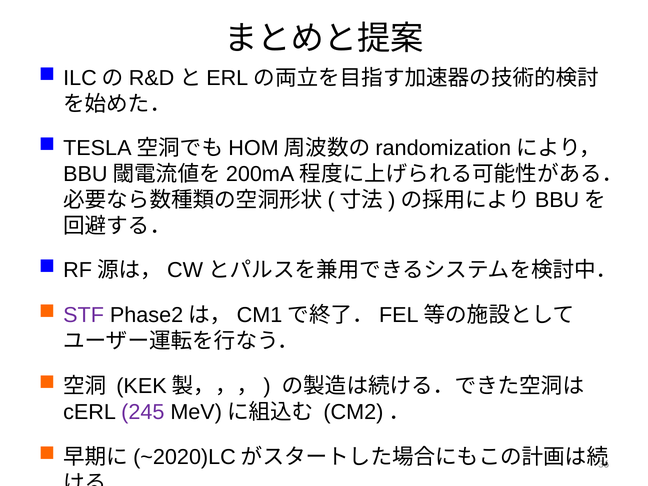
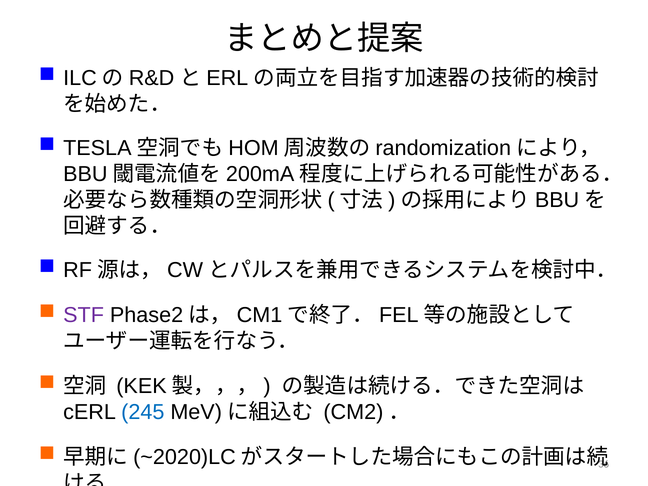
245 colour: purple -> blue (143, 412)
